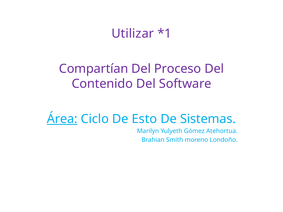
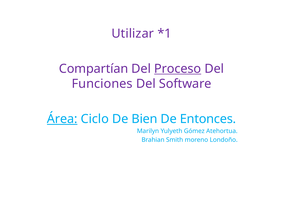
Proceso underline: none -> present (178, 69)
Contenido: Contenido -> Funciones (102, 84)
Esto: Esto -> Bien (145, 119)
Sistemas: Sistemas -> Entonces (208, 119)
